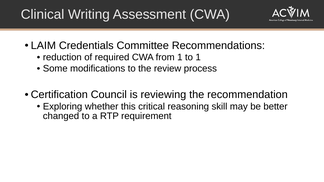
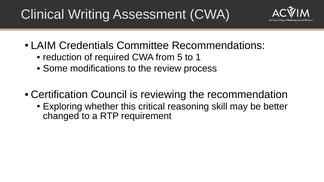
from 1: 1 -> 5 (180, 57)
